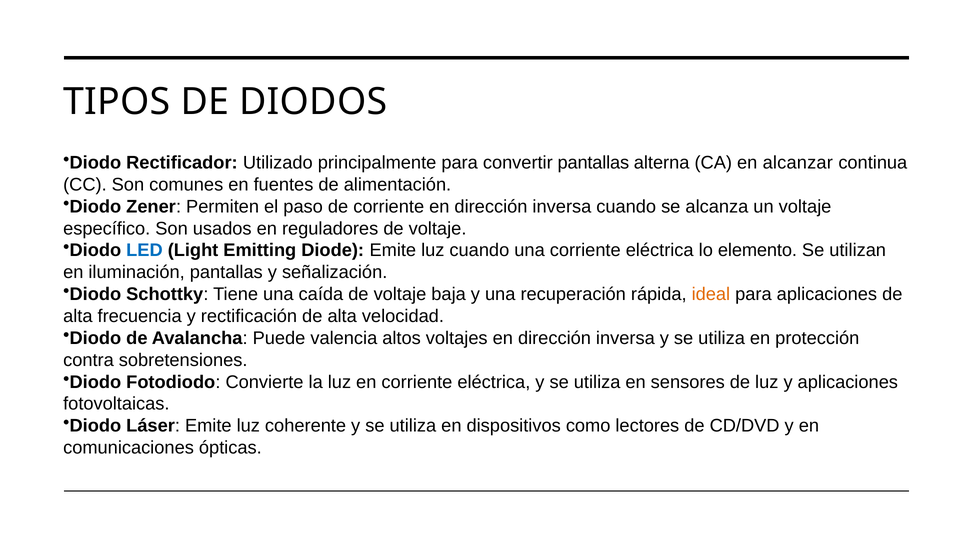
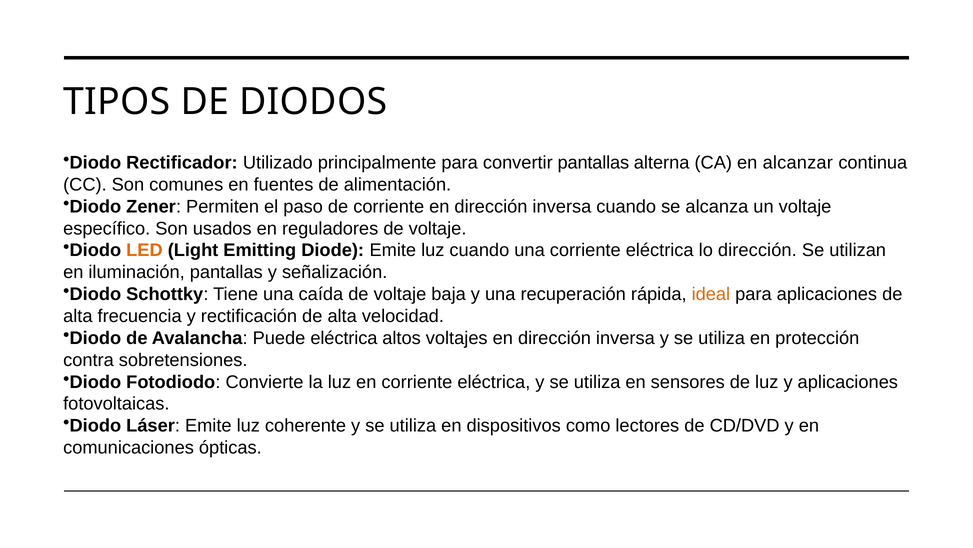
LED colour: blue -> orange (144, 250)
lo elemento: elemento -> dirección (757, 250)
Puede valencia: valencia -> eléctrica (344, 338)
